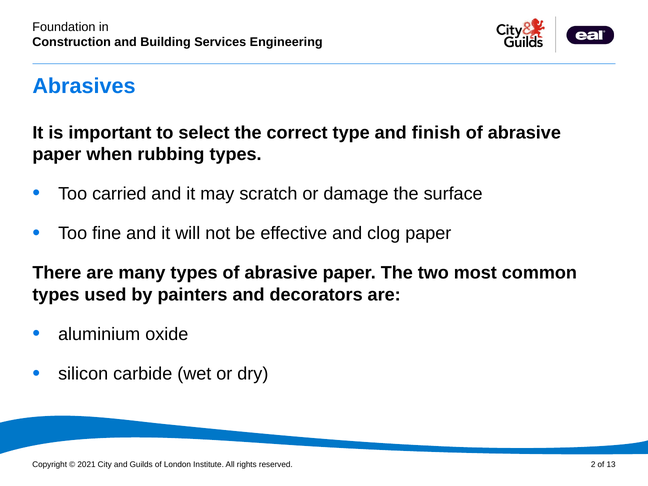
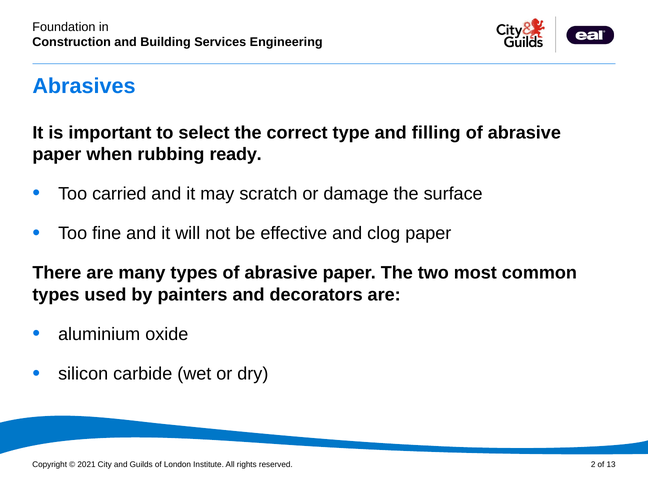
finish: finish -> filling (436, 133)
rubbing types: types -> ready (236, 154)
